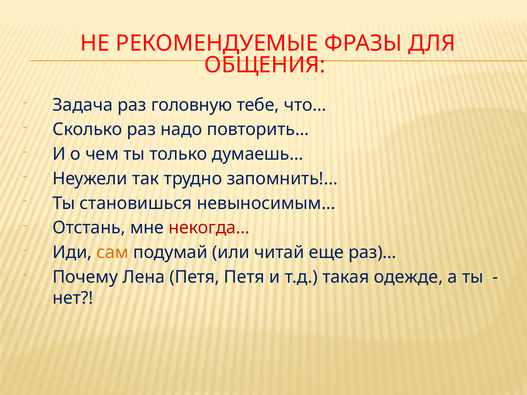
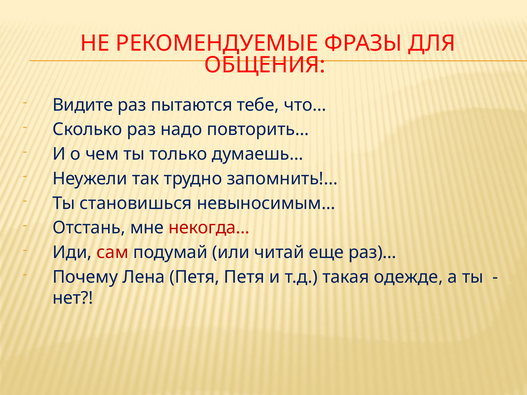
Задача: Задача -> Видите (83, 105)
головную: головную -> пытаются (192, 105)
сам colour: orange -> red (113, 253)
